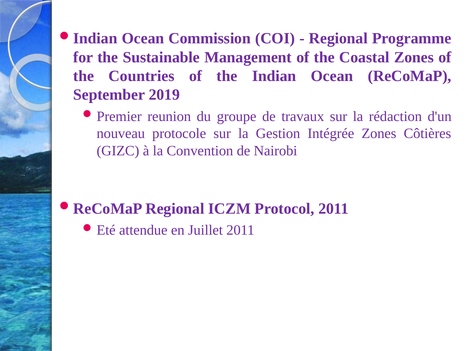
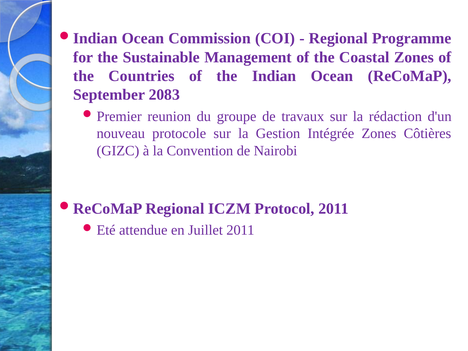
2019: 2019 -> 2083 (164, 95)
